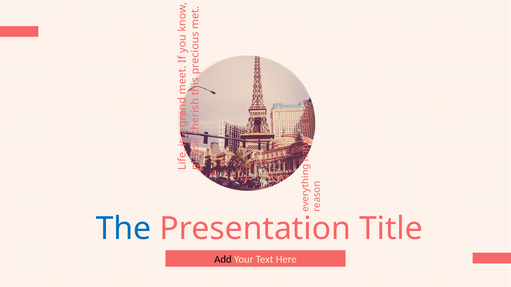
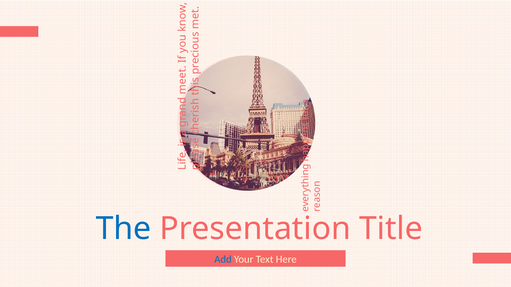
Add colour: black -> blue (223, 260)
